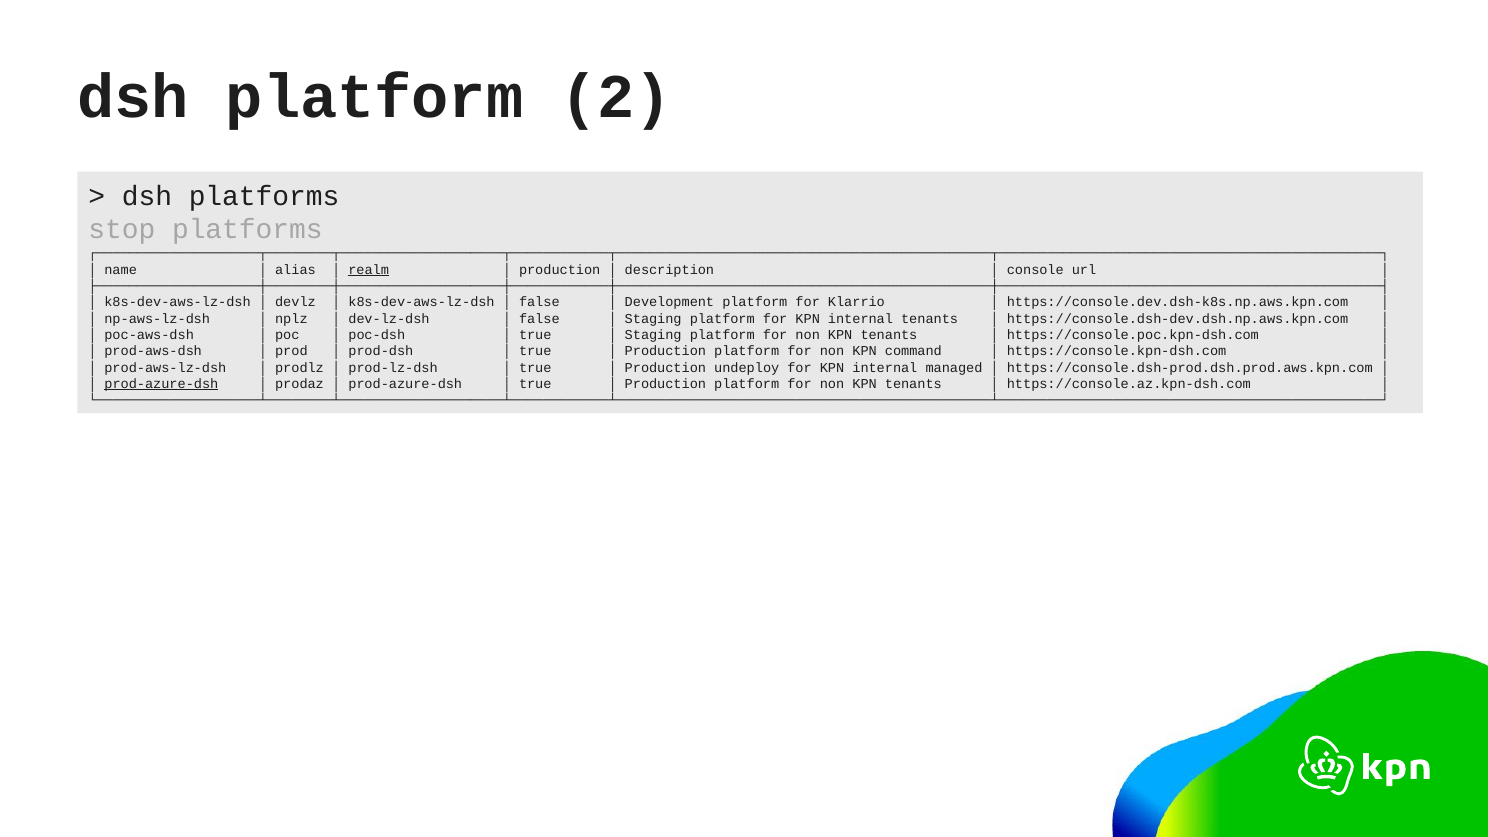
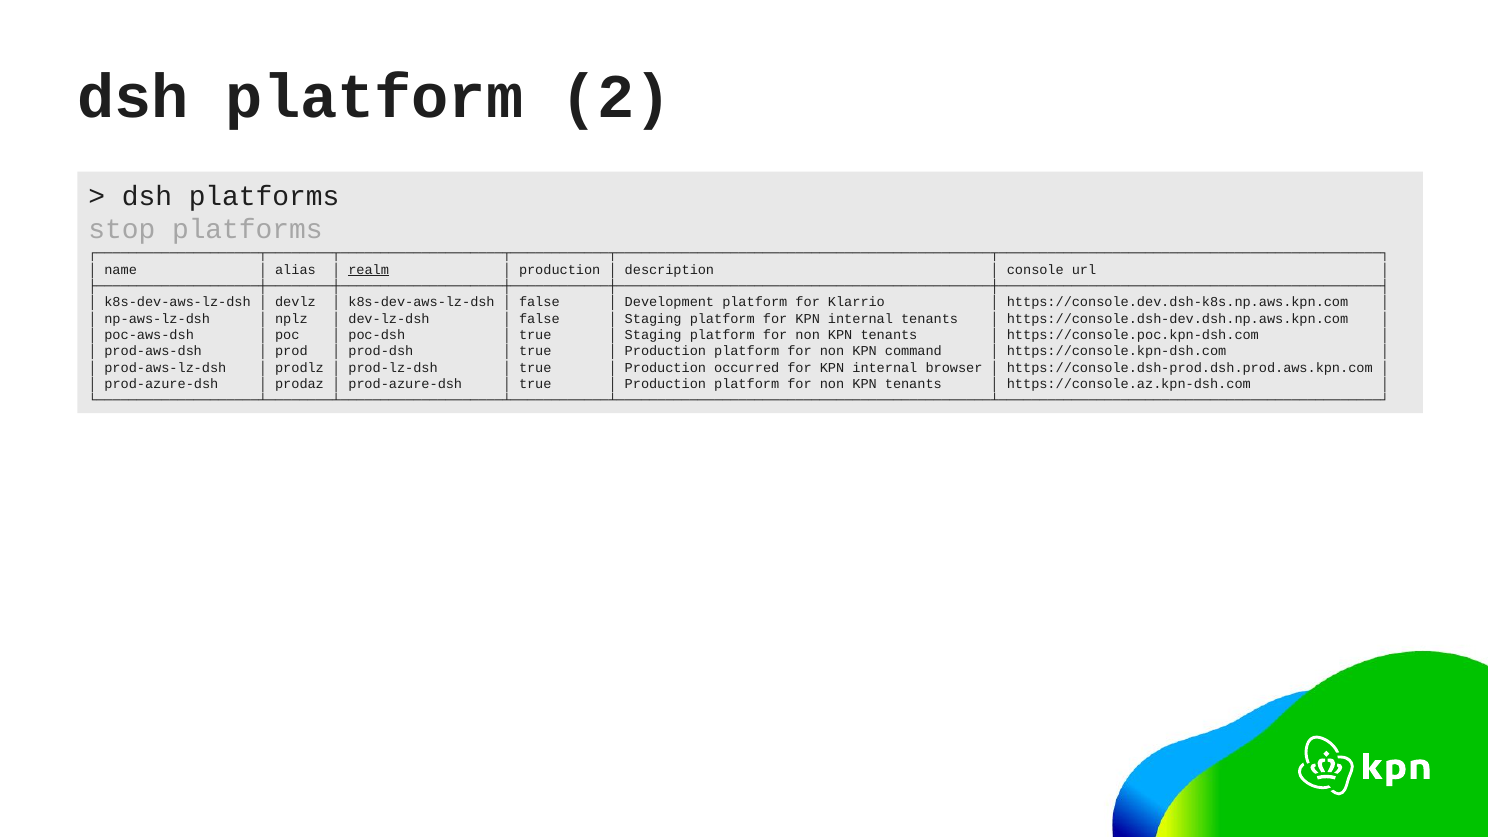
undeploy: undeploy -> occurred (747, 368)
managed: managed -> browser (954, 368)
prod-azure-dsh underline: present -> none (161, 384)
